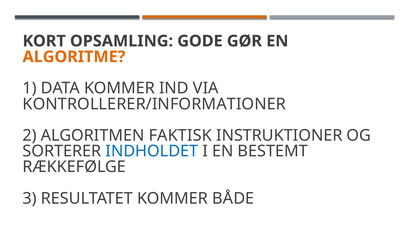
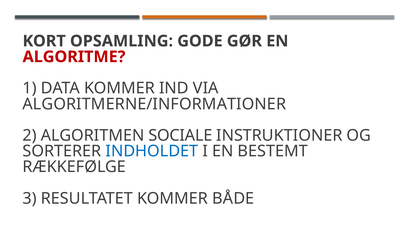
ALGORITME colour: orange -> red (74, 57)
KONTROLLERER/INFORMATIONER: KONTROLLERER/INFORMATIONER -> ALGORITMERNE/INFORMATIONER (154, 104)
FAKTISK: FAKTISK -> SOCIALE (180, 135)
